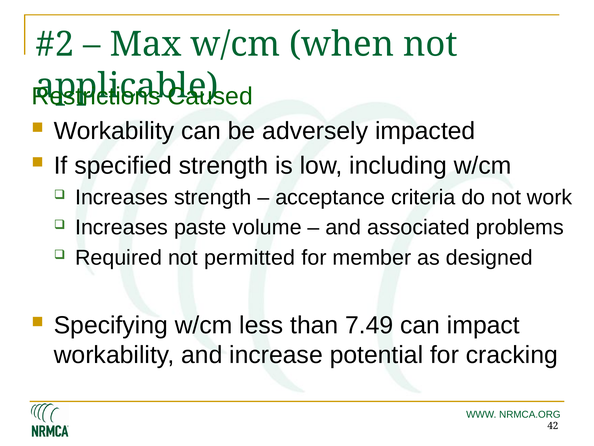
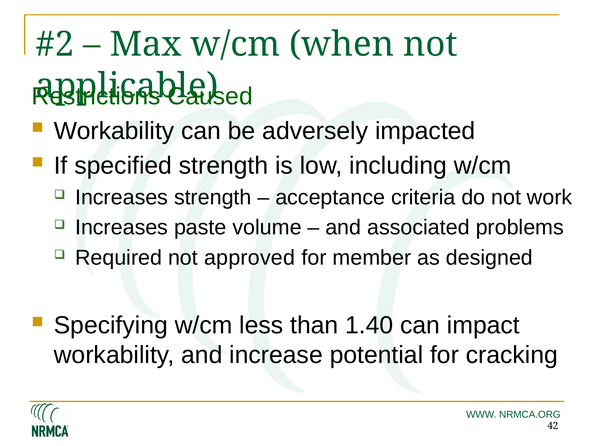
permitted: permitted -> approved (250, 257)
7.49: 7.49 -> 1.40 (369, 325)
